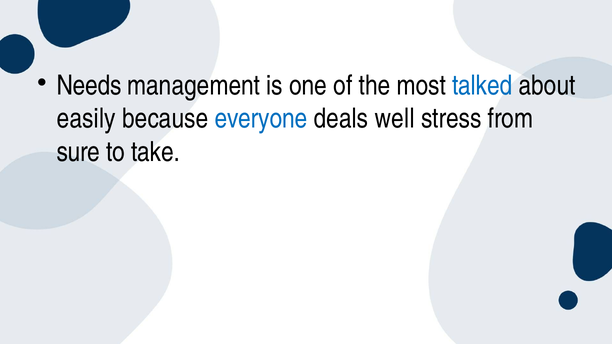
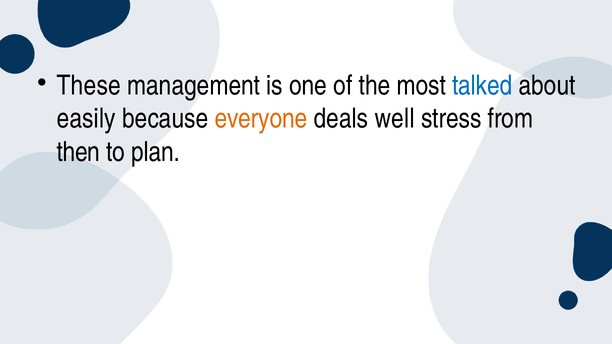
Needs: Needs -> These (89, 86)
everyone colour: blue -> orange (261, 119)
sure: sure -> then (78, 152)
take: take -> plan (156, 152)
